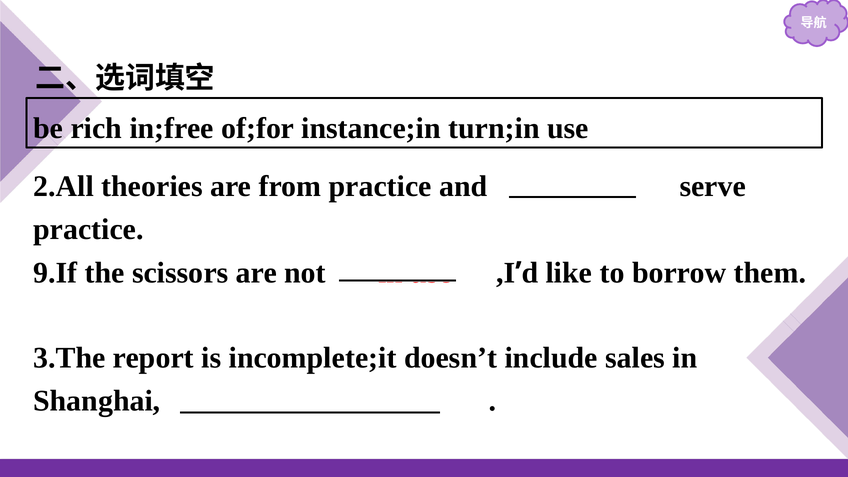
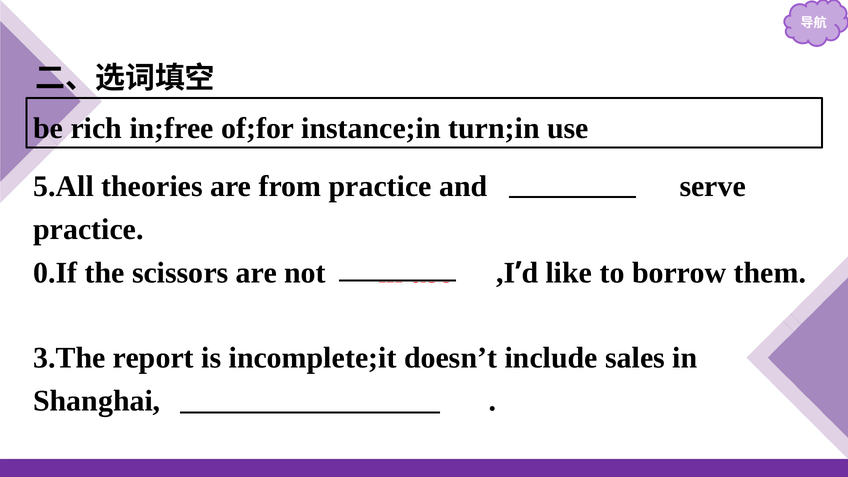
2.All: 2.All -> 5.All (64, 186)
9.If: 9.If -> 0.If (55, 273)
